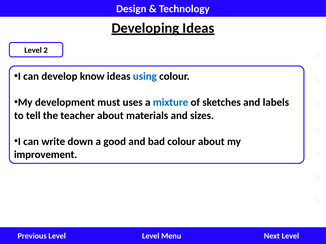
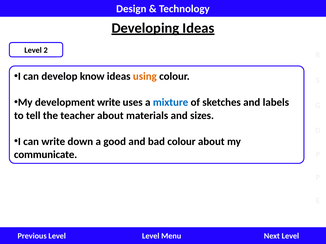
using colour: blue -> orange (145, 77)
development must: must -> write (109, 103)
improvement: improvement -> communicate (46, 155)
